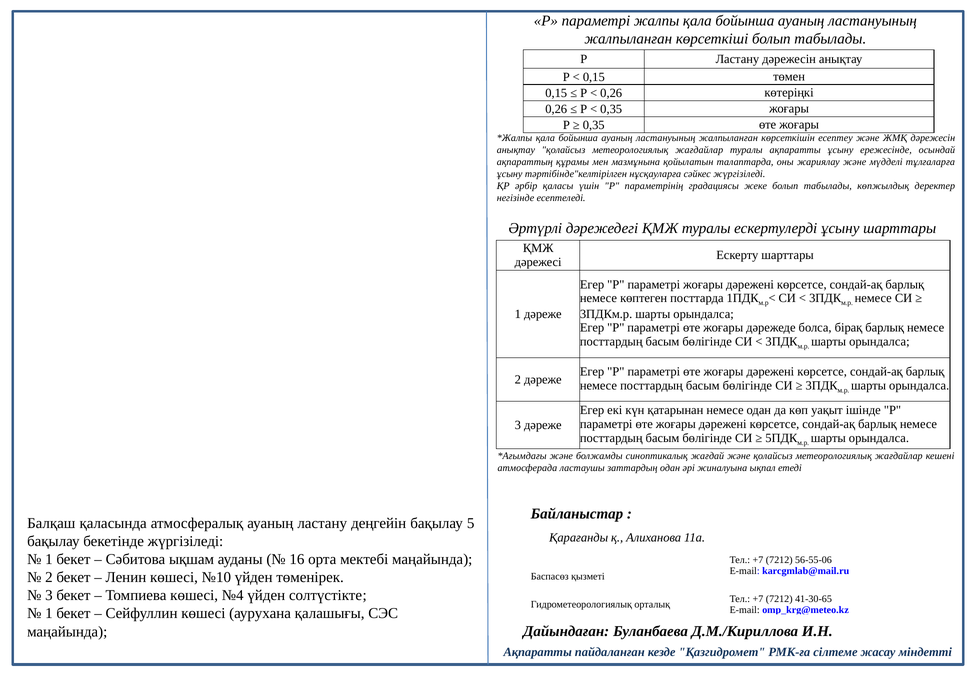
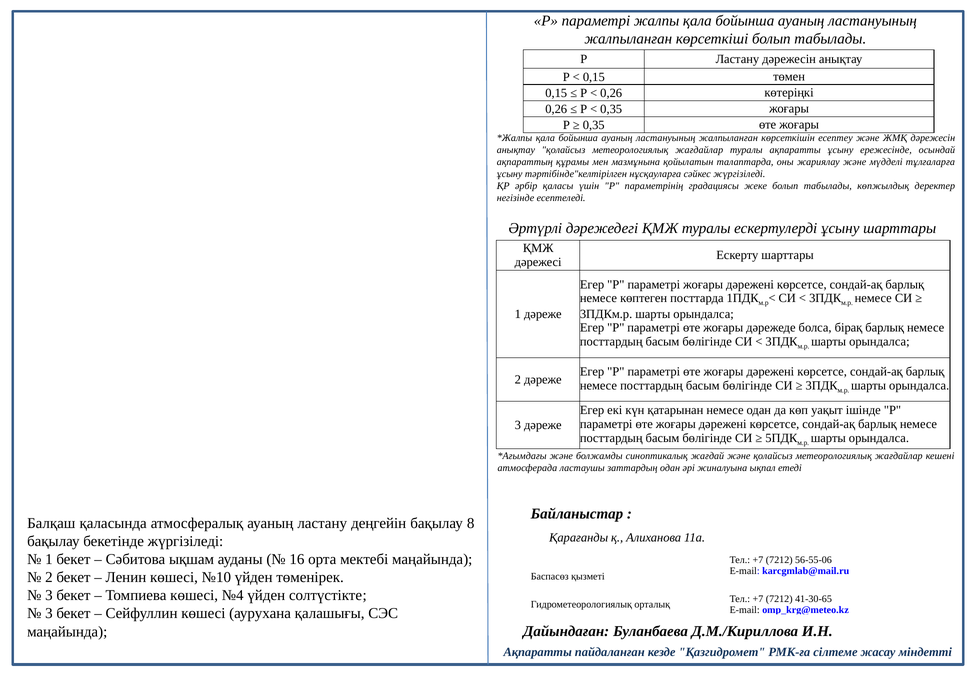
5: 5 -> 8 (471, 523)
1: 1 -> 3 (49, 613)
